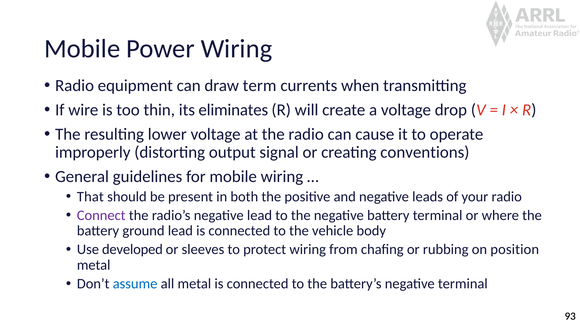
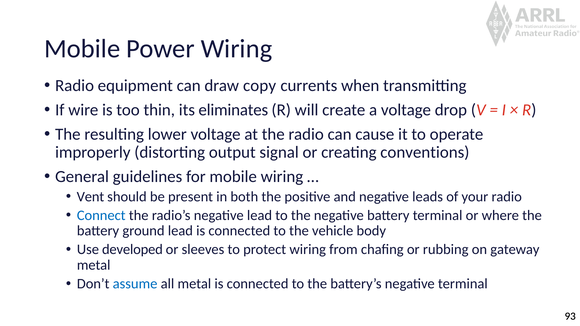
term: term -> copy (260, 86)
That: That -> Vent (90, 197)
Connect colour: purple -> blue (101, 215)
position: position -> gateway (515, 250)
